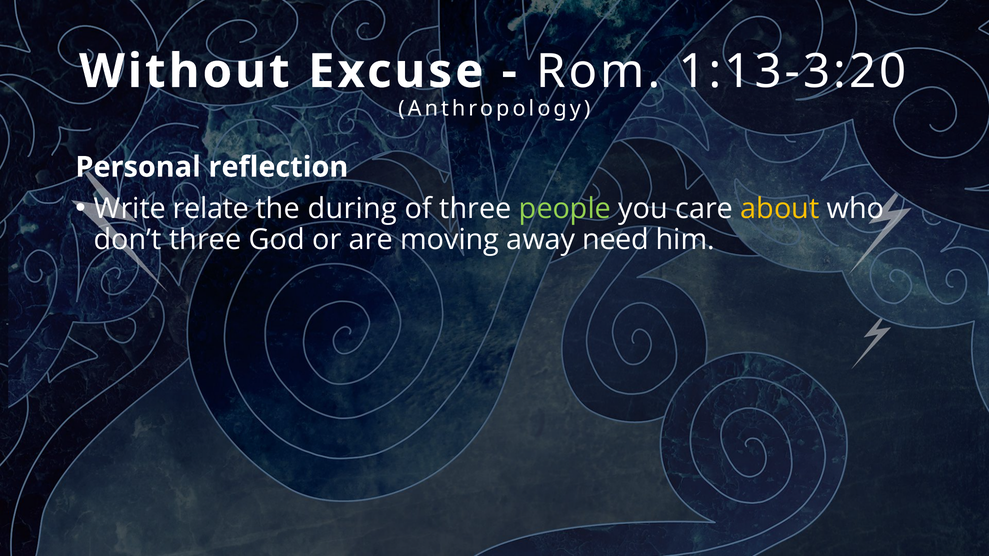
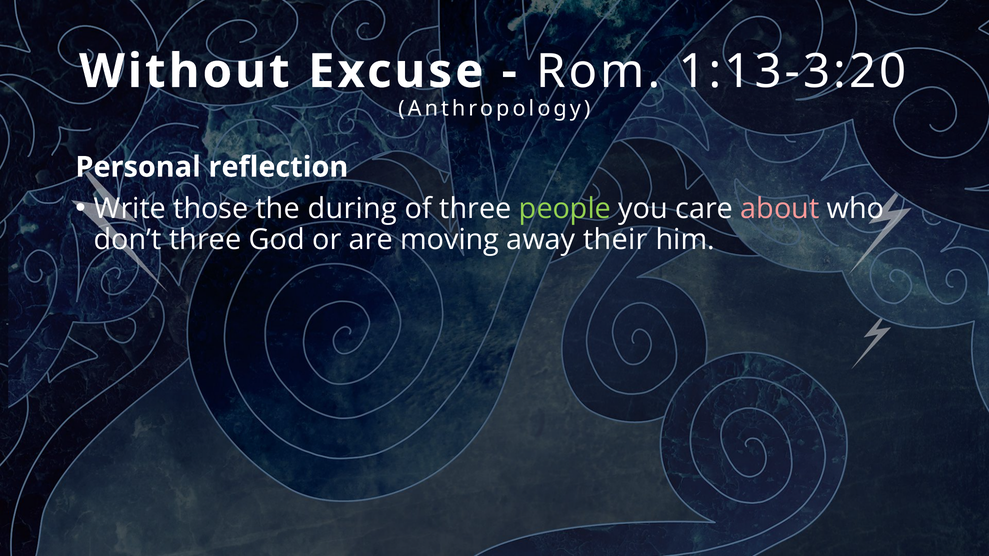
relate: relate -> those (211, 209)
about colour: yellow -> pink (780, 209)
need: need -> their (615, 240)
